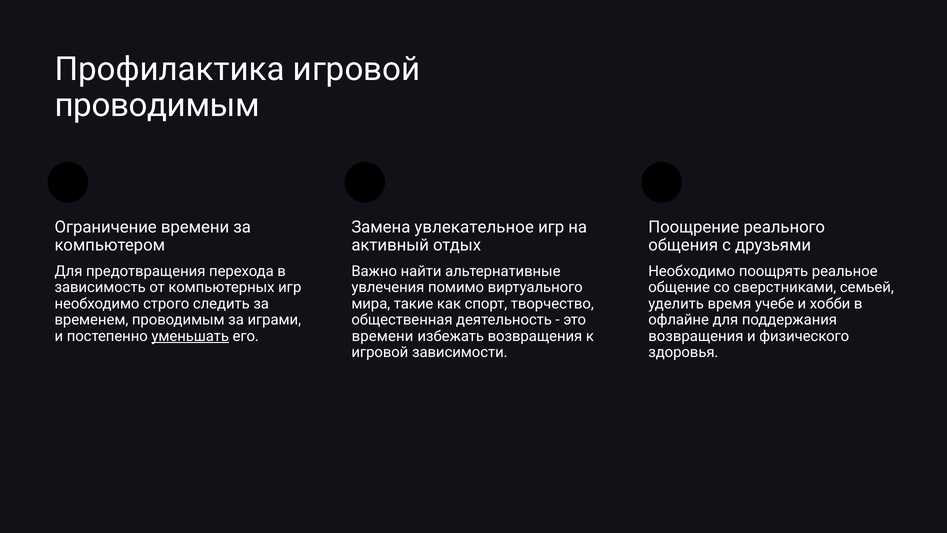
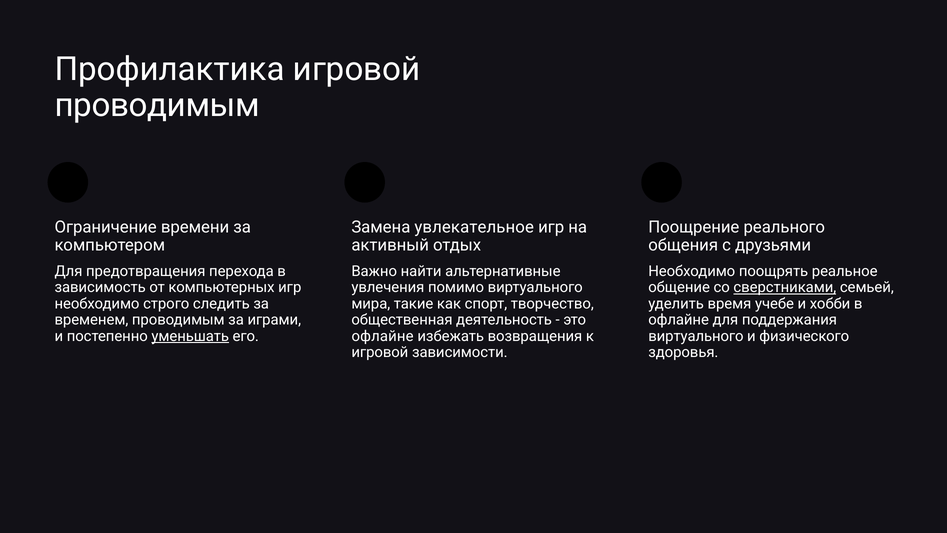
сверстниками underline: none -> present (785, 287)
времени: времени -> офлайне (383, 336)
возвращения: возвращения -> виртуального (696, 336)
